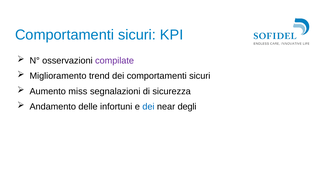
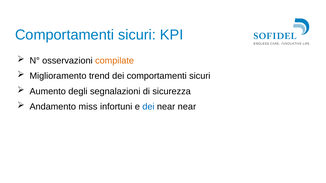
compilate colour: purple -> orange (115, 61)
miss: miss -> degli (78, 91)
delle: delle -> miss (88, 107)
near degli: degli -> near (187, 107)
